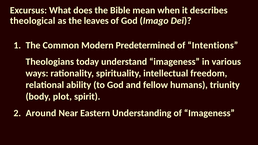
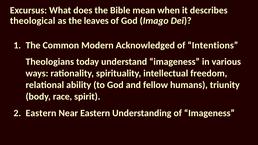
Predetermined: Predetermined -> Acknowledged (145, 45)
plot: plot -> race (62, 97)
2 Around: Around -> Eastern (41, 113)
